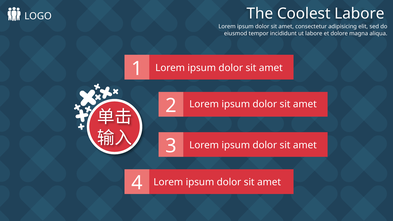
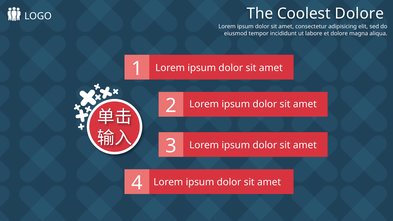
Coolest Labore: Labore -> Dolore (359, 14)
